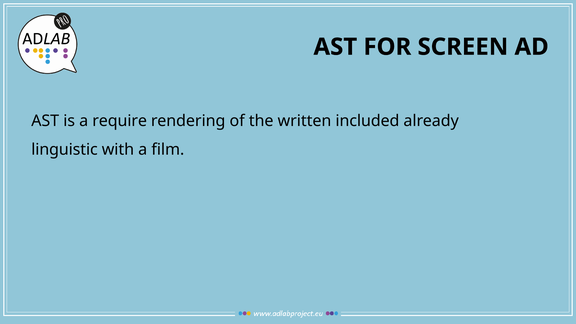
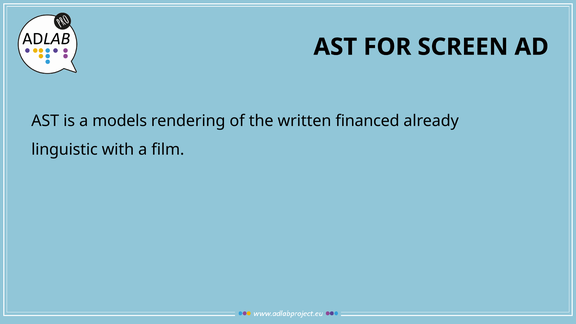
require: require -> models (120, 121)
included: included -> financed (367, 121)
